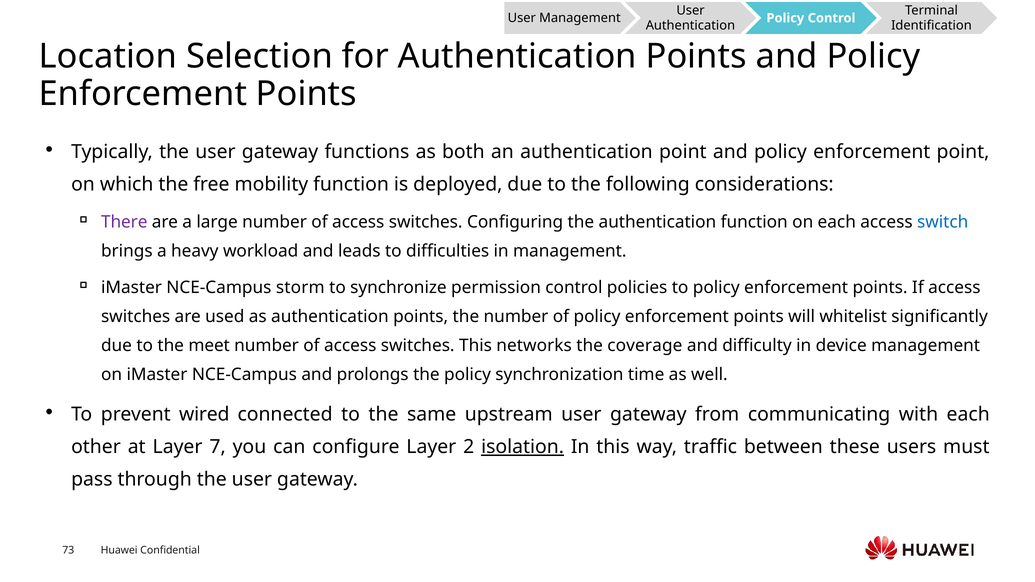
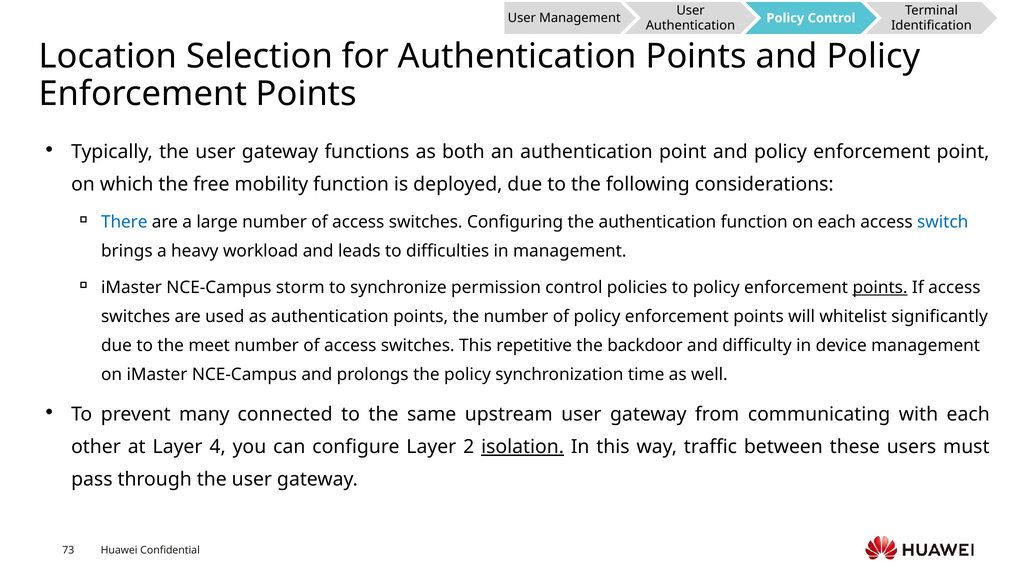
There colour: purple -> blue (124, 222)
points underline: none -> present (880, 288)
networks: networks -> repetitive (534, 346)
coverage: coverage -> backdoor (645, 346)
wired: wired -> many (204, 415)
7: 7 -> 4 (218, 447)
